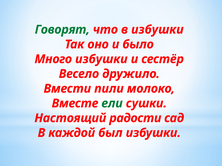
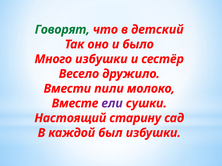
в избушки: избушки -> детский (157, 30)
ели colour: green -> purple (112, 104)
радости: радости -> старину (135, 118)
